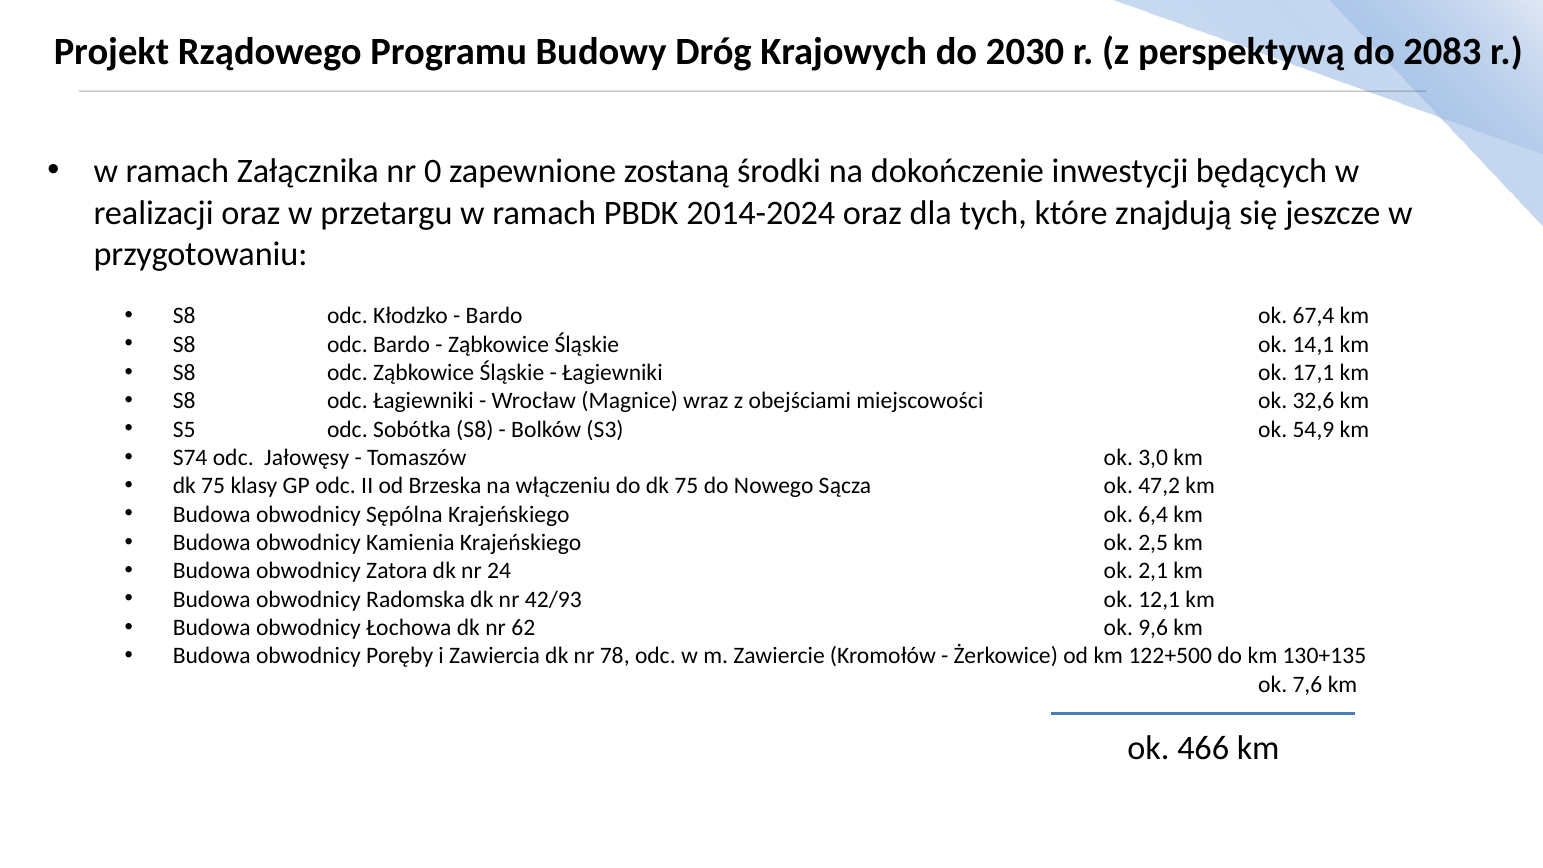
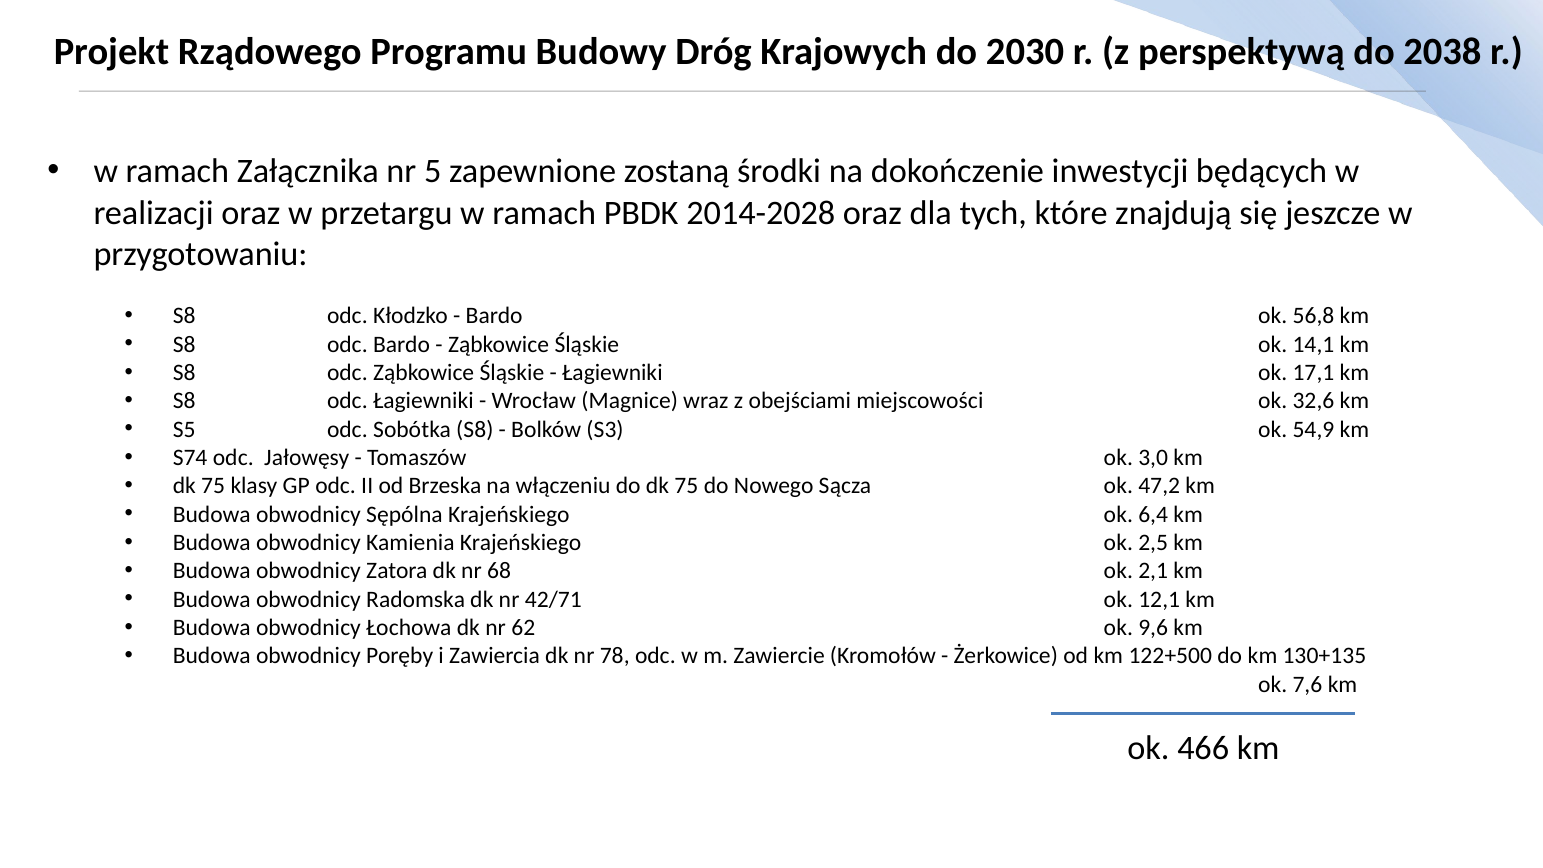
2083: 2083 -> 2038 (1442, 52)
0: 0 -> 5 (433, 172)
2014-2024: 2014-2024 -> 2014-2028 (761, 213)
67,4: 67,4 -> 56,8 (1313, 316)
24: 24 -> 68 (499, 571)
42/93: 42/93 -> 42/71 (553, 599)
